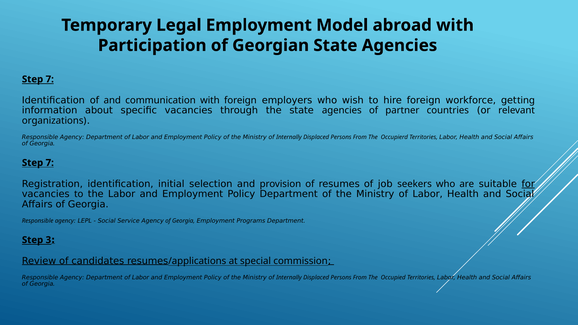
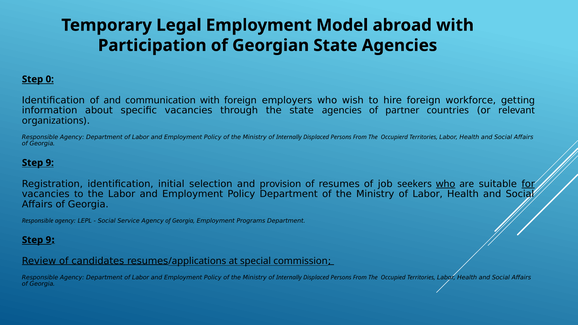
7: 7 -> 0 (50, 79)
7: 7 -> 9 (50, 163)
who underline: none -> present (446, 184)
3: 3 -> 9 (48, 240)
